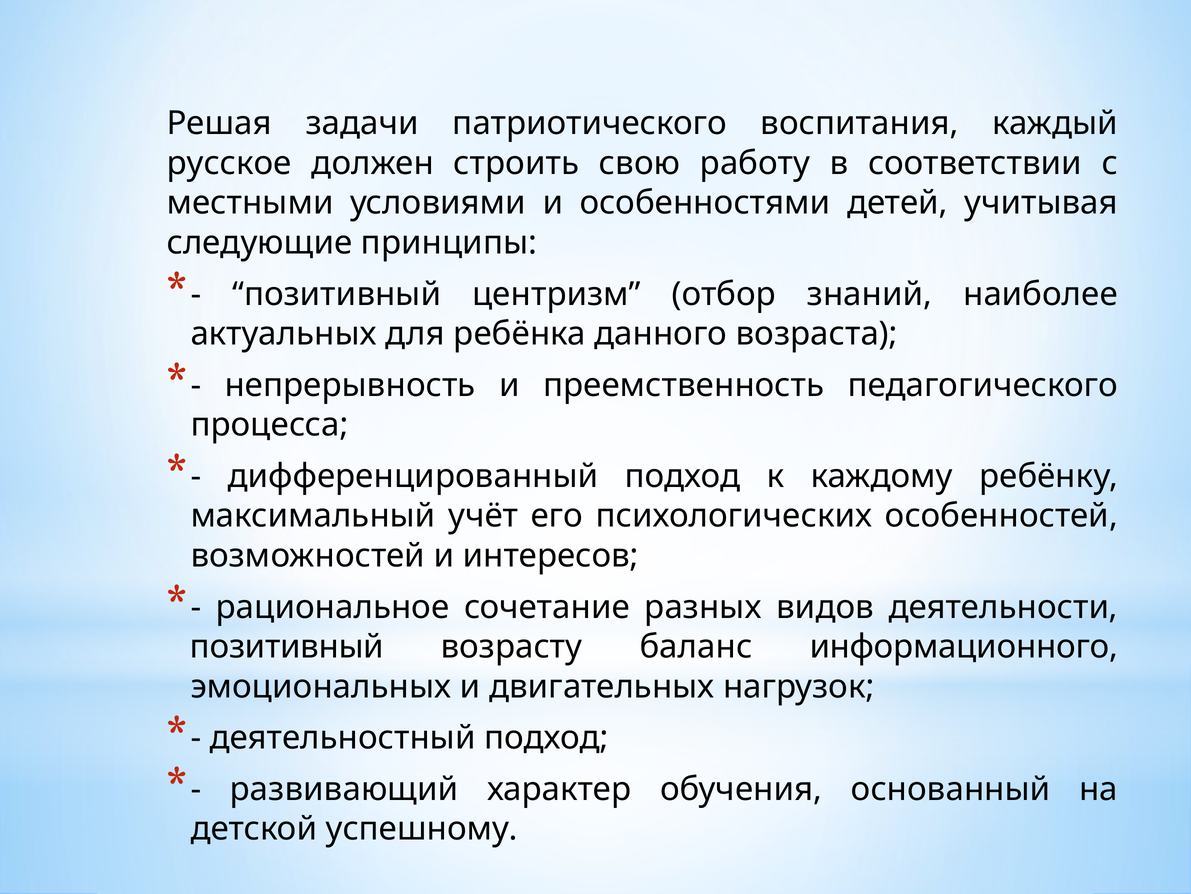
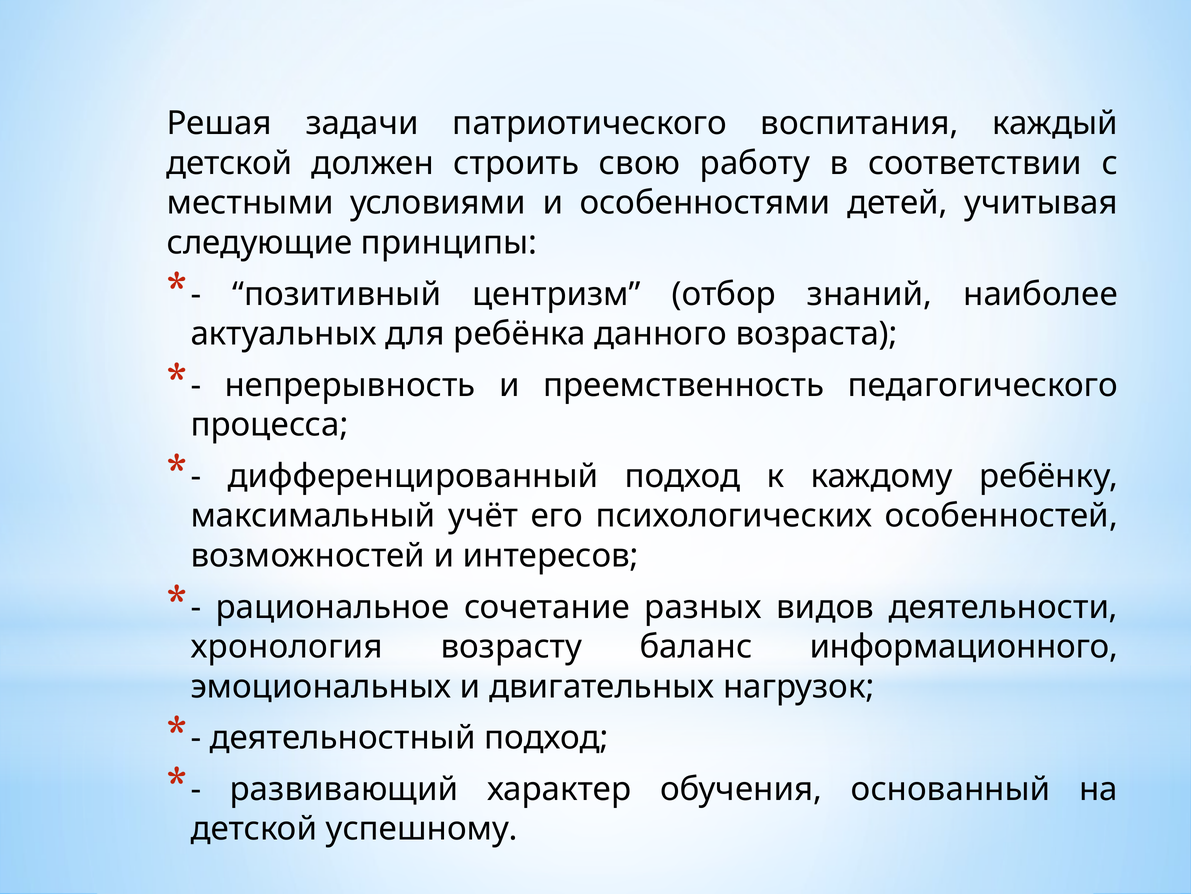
русское: русское -> детской (229, 163)
позитивный: позитивный -> хронология (287, 646)
